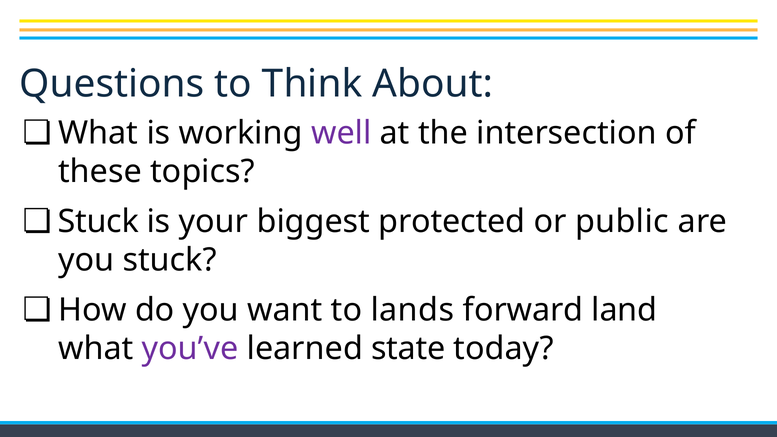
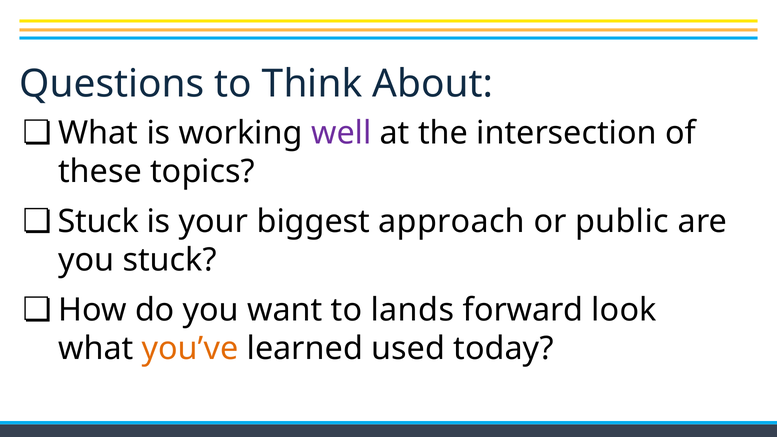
protected: protected -> approach (452, 221)
land: land -> look (624, 310)
you’ve colour: purple -> orange (190, 349)
state: state -> used (408, 349)
